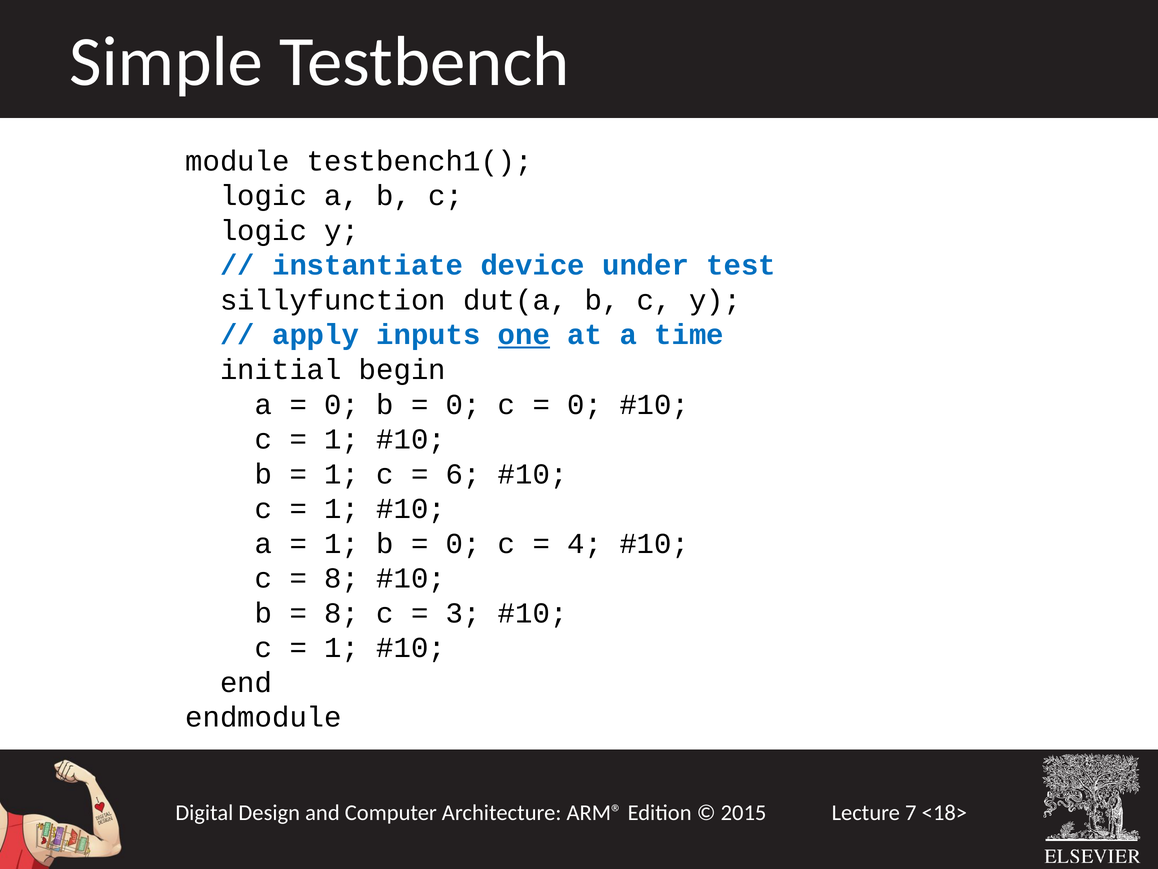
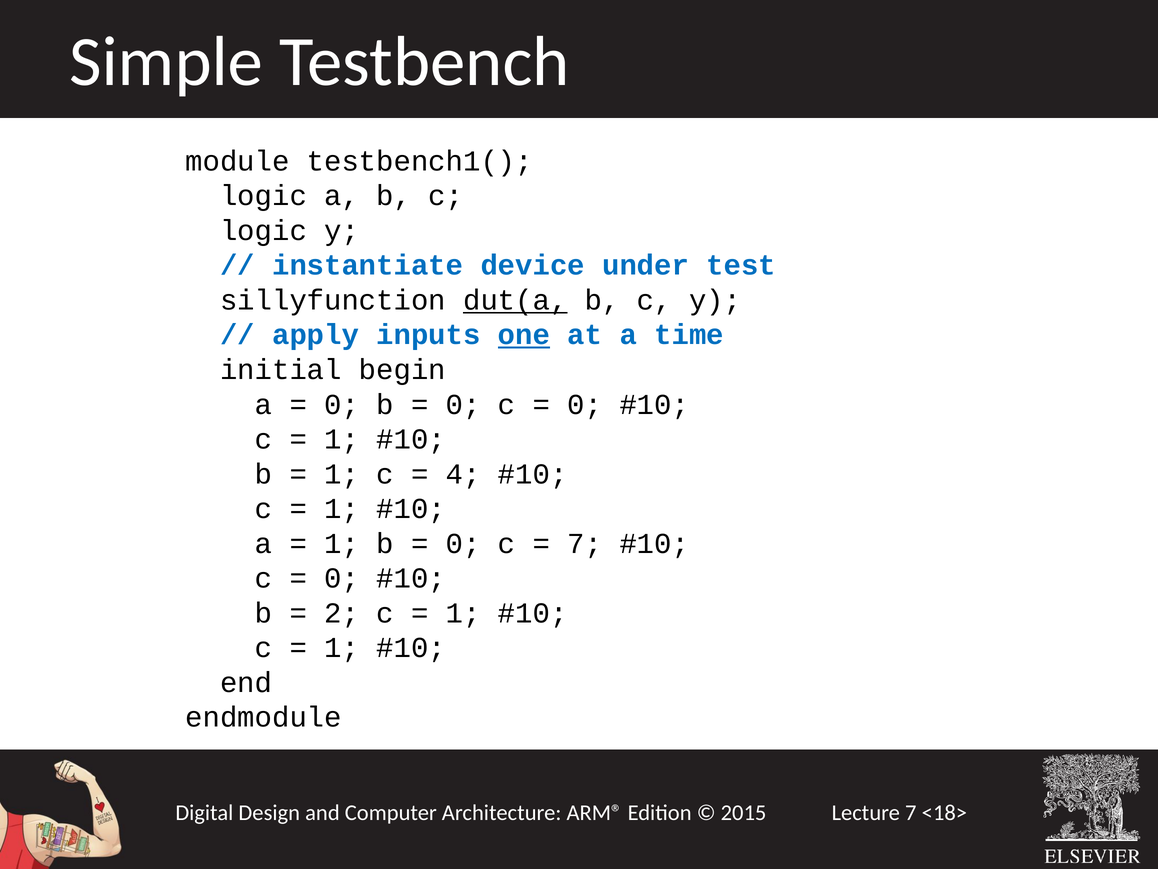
dut(a underline: none -> present (515, 300)
6: 6 -> 4 (463, 474)
4: 4 -> 7 (585, 543)
8: 8 -> 0 (342, 578)
8: 8 -> 2 (342, 613)
3: 3 -> 1 (463, 613)
